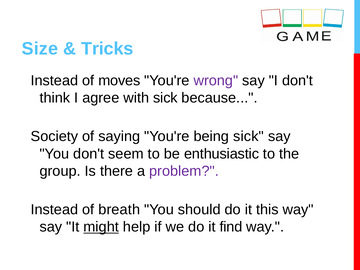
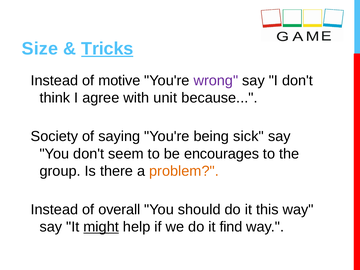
Tricks underline: none -> present (107, 49)
moves: moves -> motive (119, 81)
with sick: sick -> unit (165, 98)
enthusiastic: enthusiastic -> encourages (222, 154)
problem colour: purple -> orange (184, 171)
breath: breath -> overall (119, 210)
